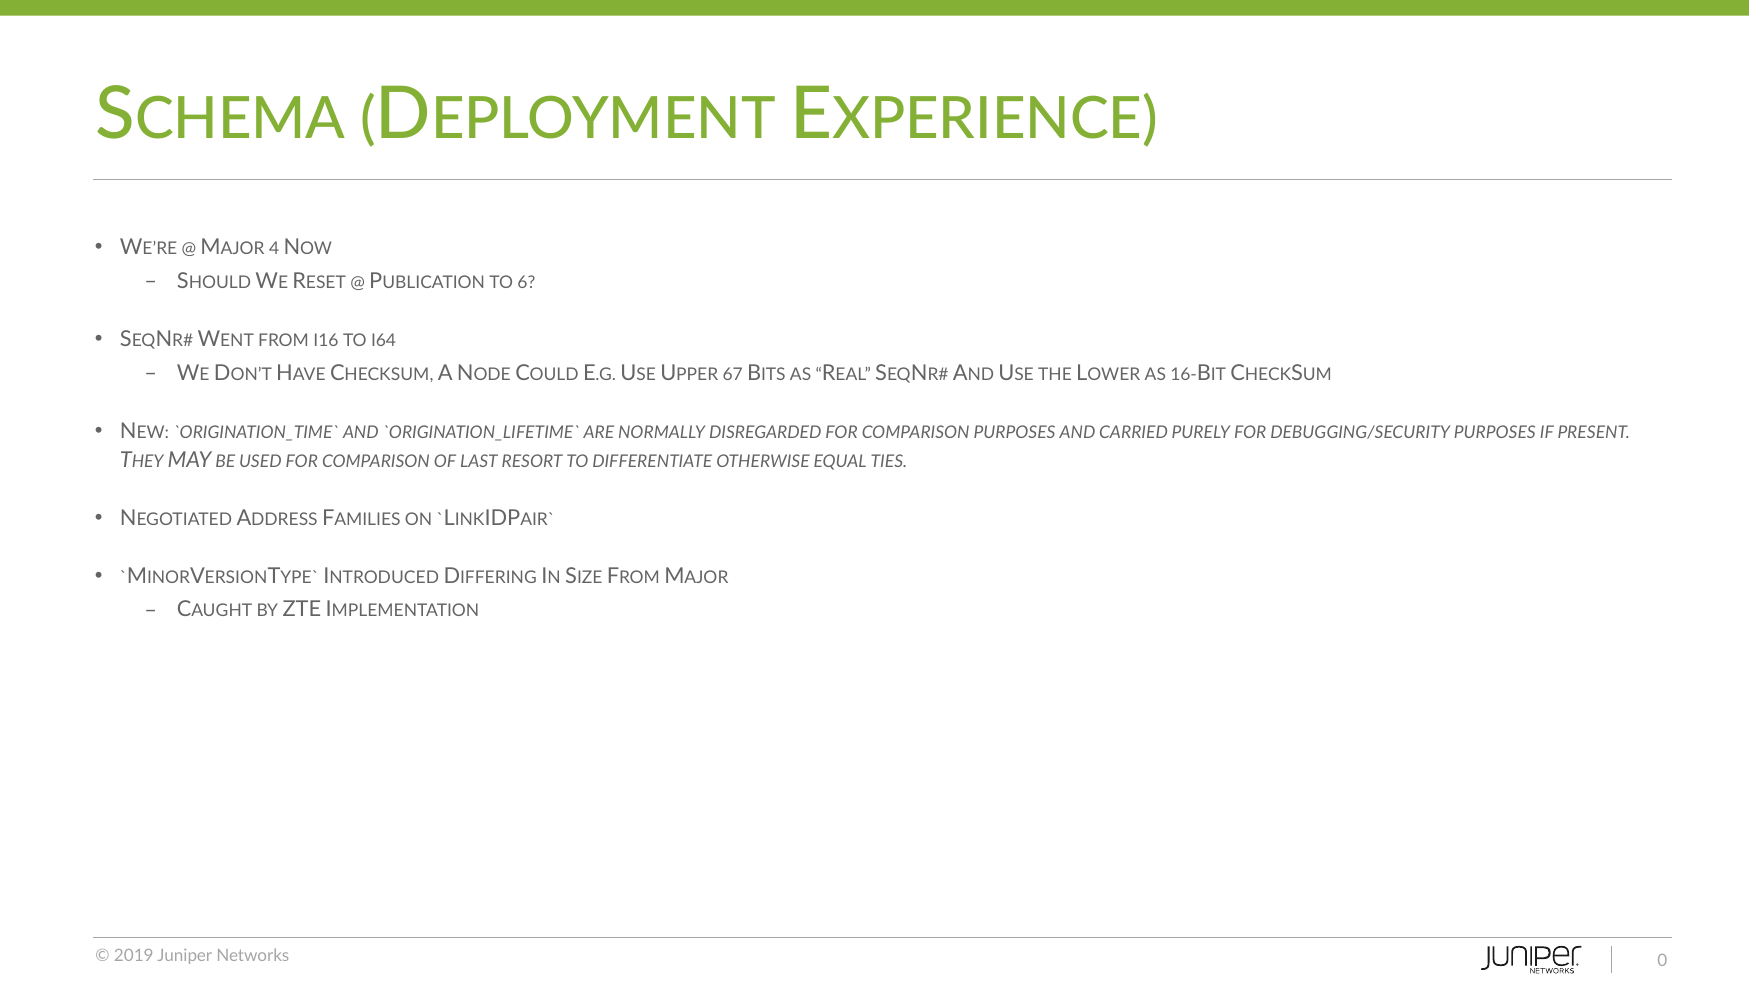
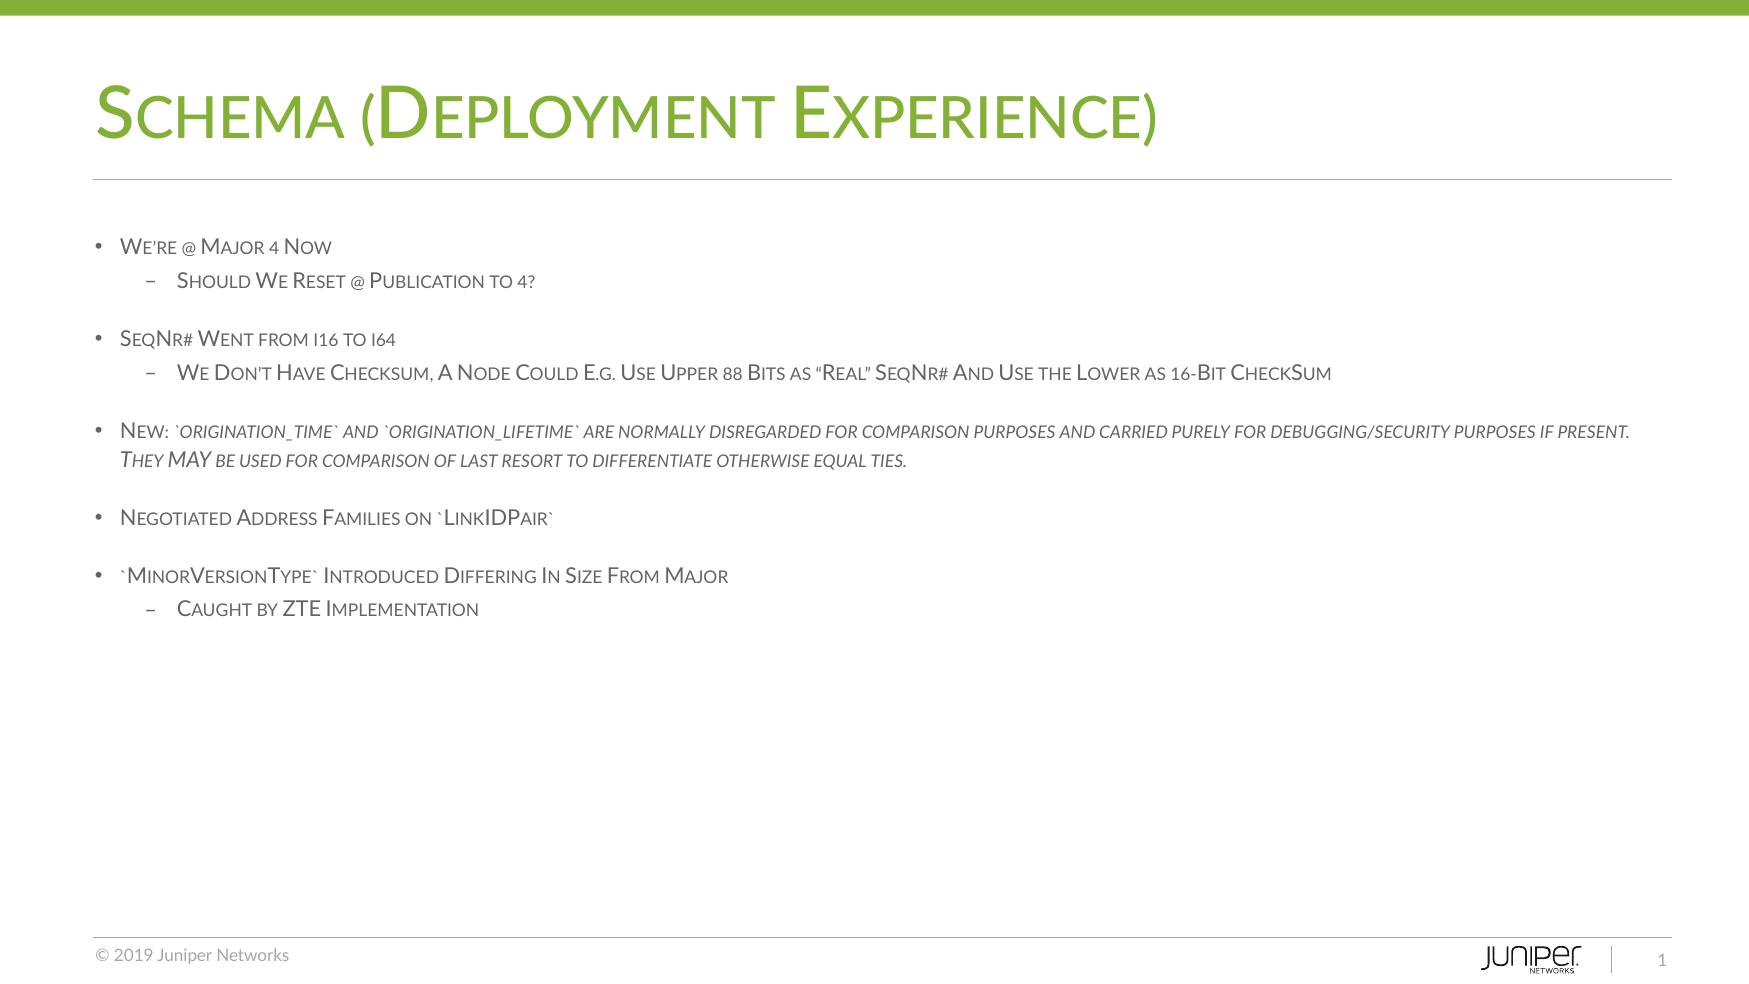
TO 6: 6 -> 4 (526, 282)
67: 67 -> 88 (733, 374)
0: 0 -> 1 (1662, 960)
